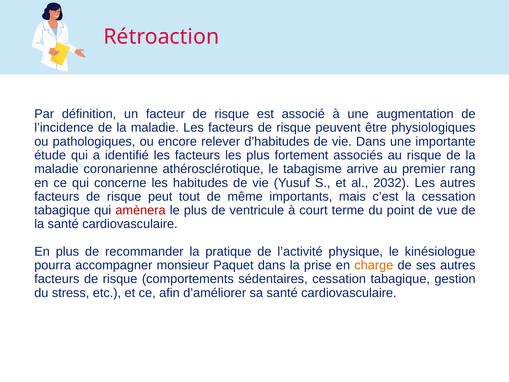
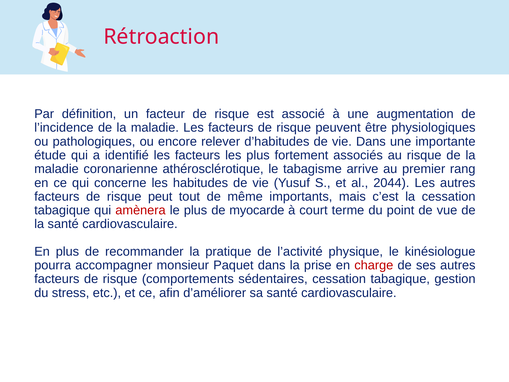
2032: 2032 -> 2044 (391, 183)
ventricule: ventricule -> myocarde (257, 210)
charge colour: orange -> red (374, 265)
